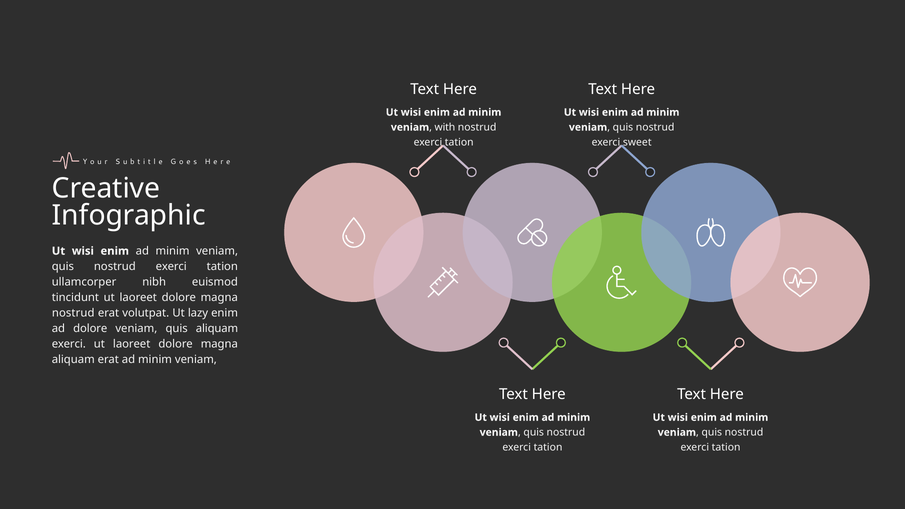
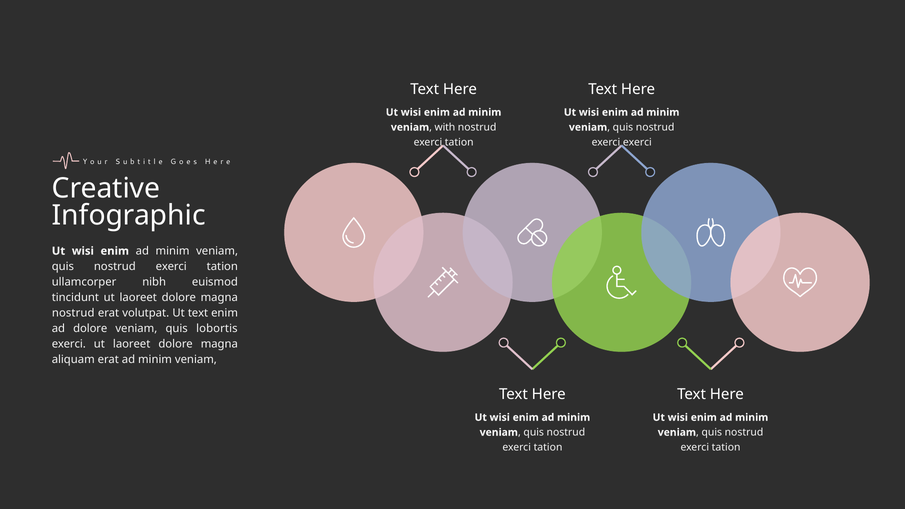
exerci sweet: sweet -> exerci (637, 142)
Ut lazy: lazy -> text (198, 313)
quis aliquam: aliquam -> lobortis (217, 328)
